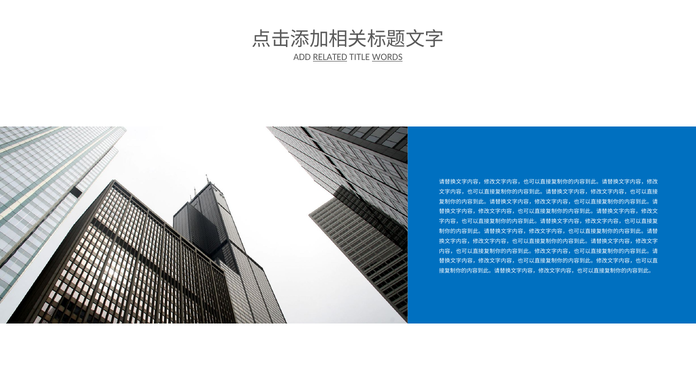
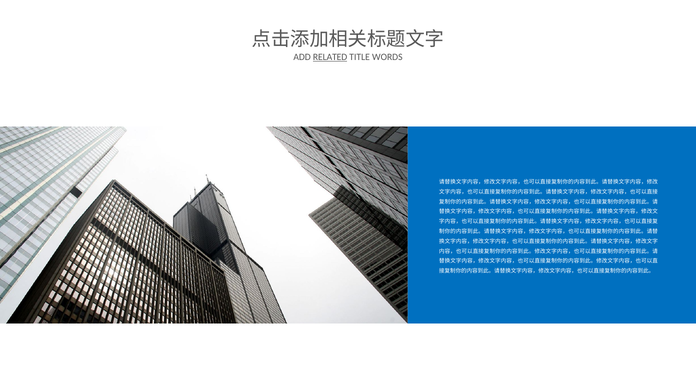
WORDS underline: present -> none (387, 57)
